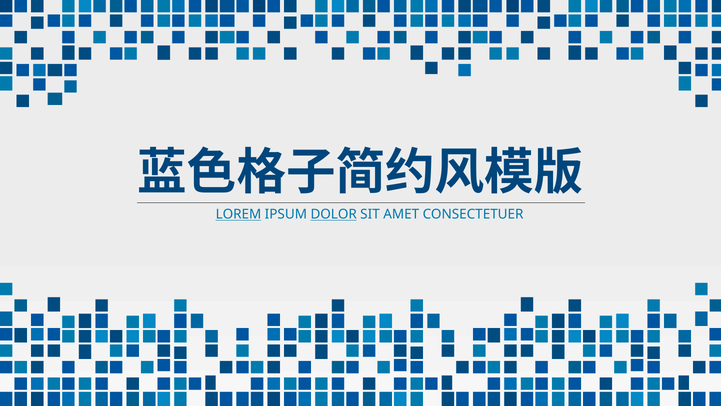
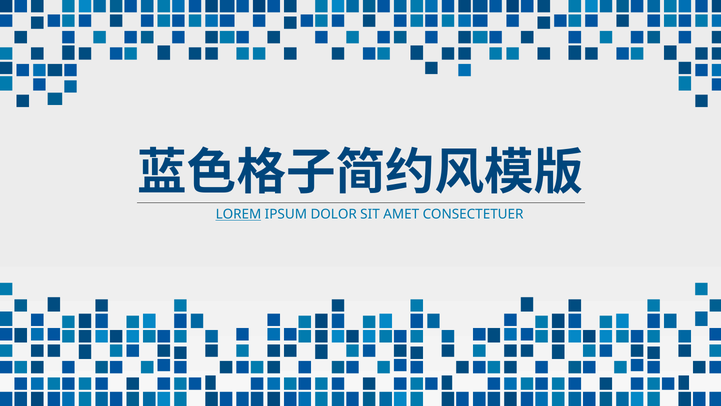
DOLOR underline: present -> none (334, 214)
